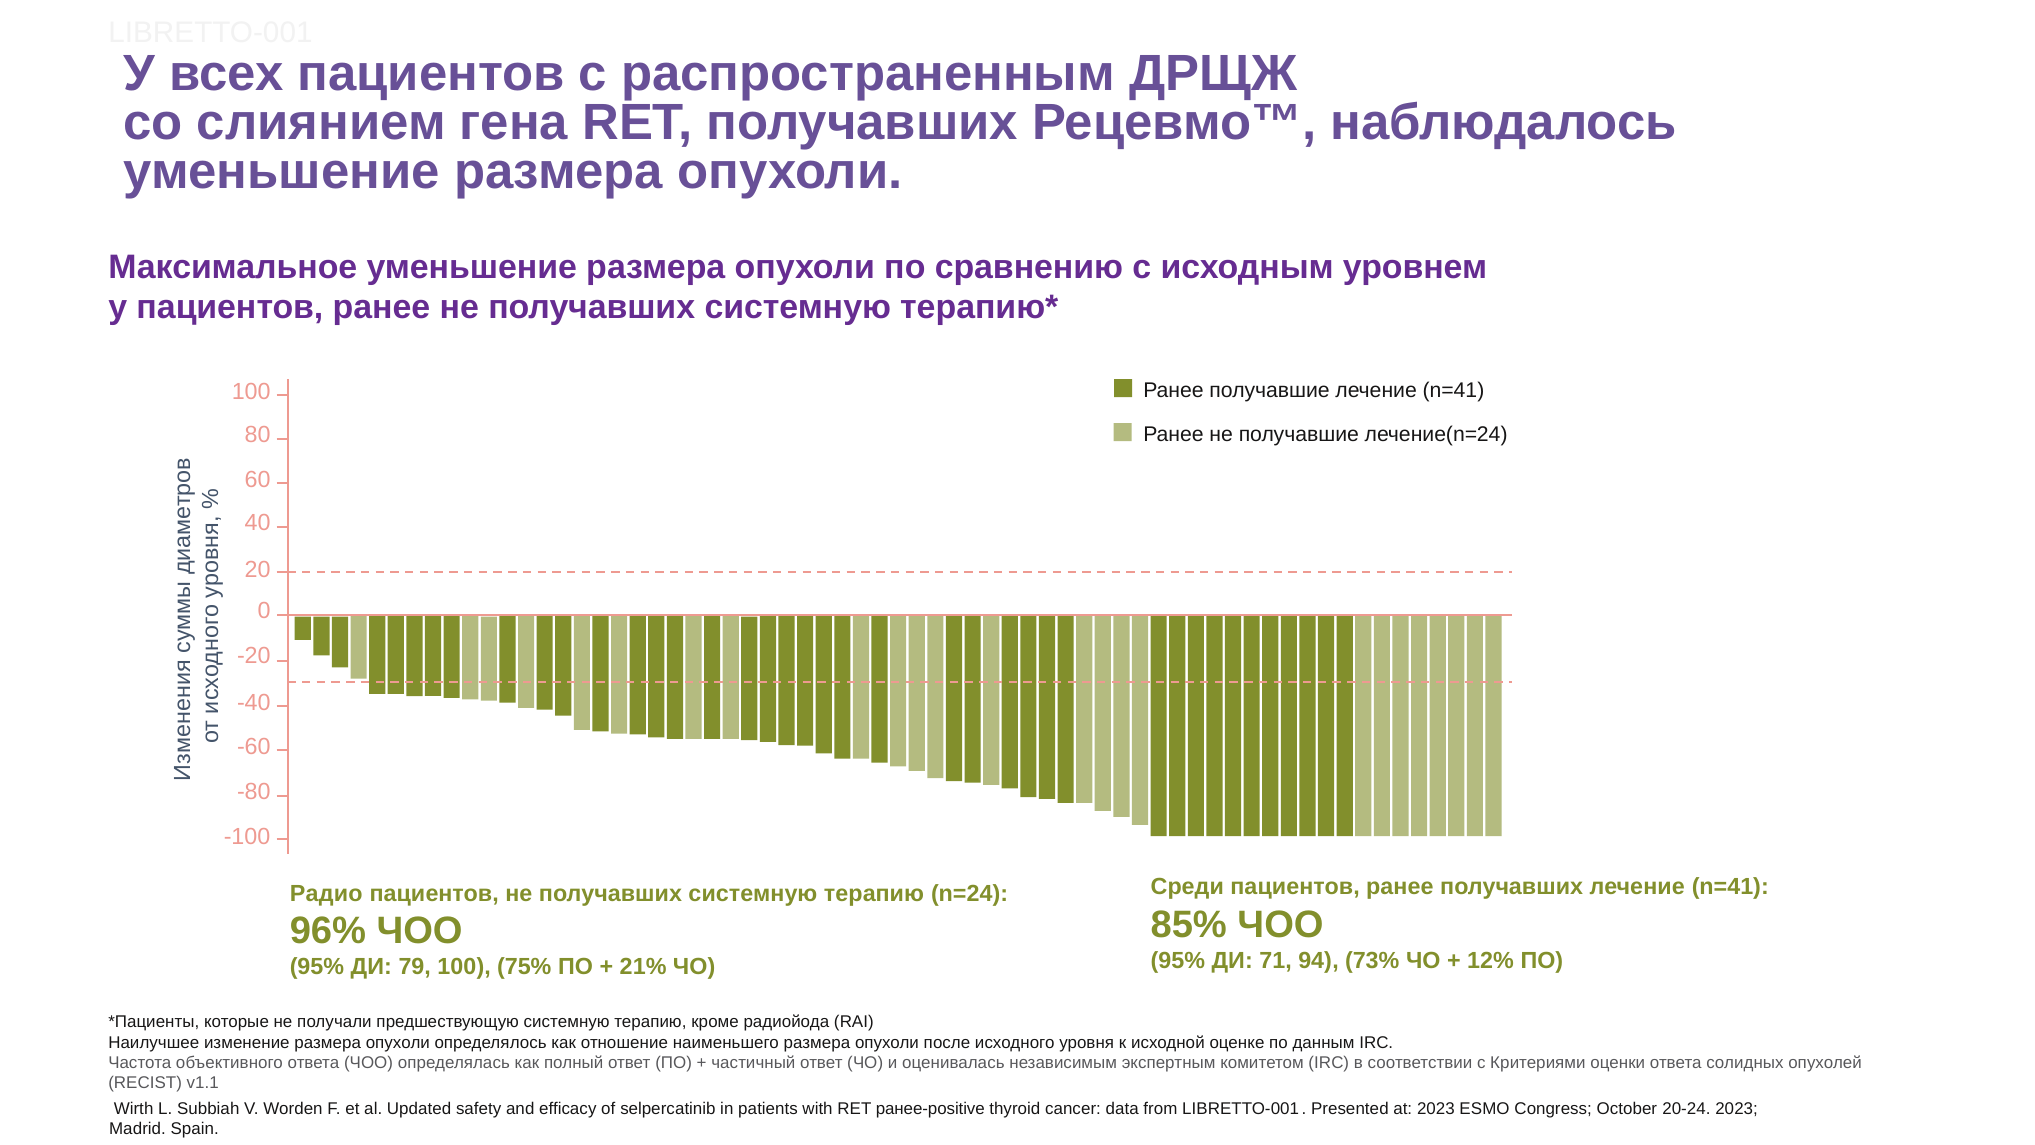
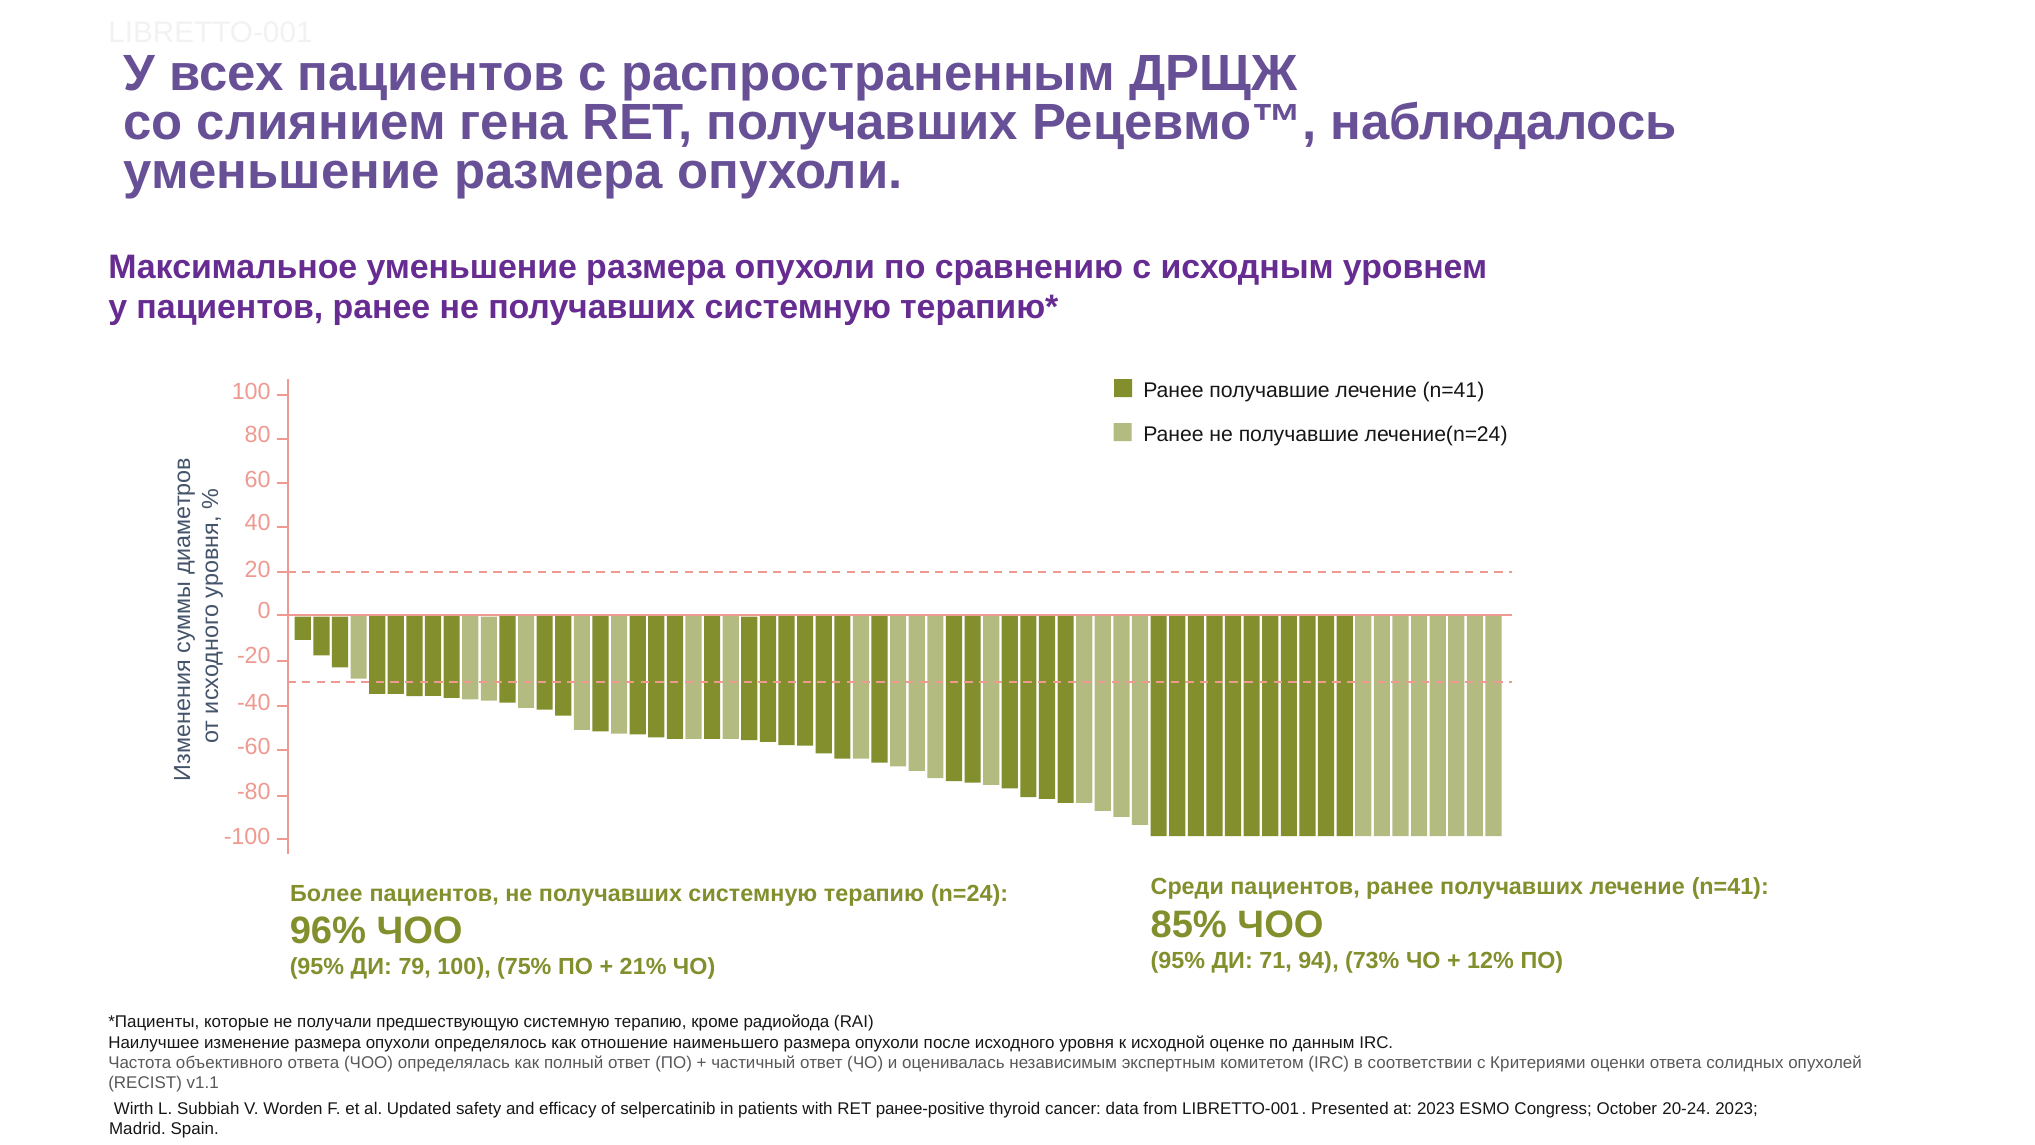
Радио: Радио -> Более (326, 893)
